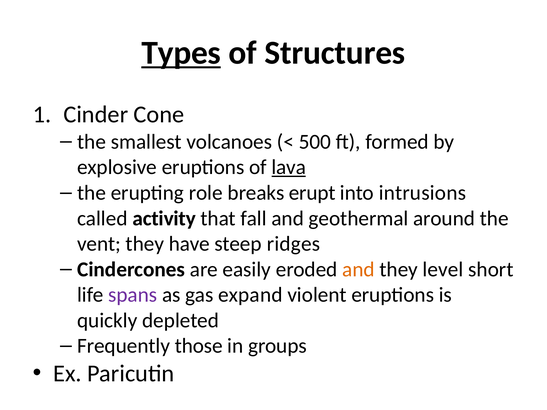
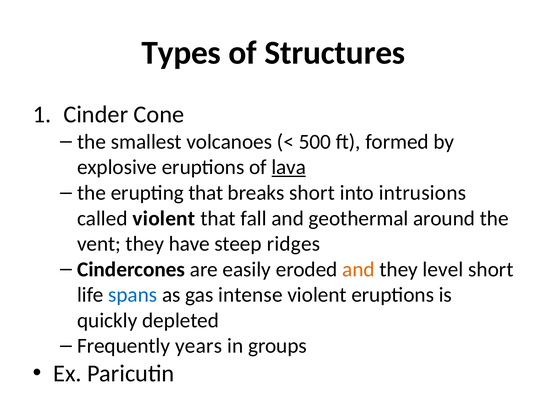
Types underline: present -> none (181, 53)
erupting role: role -> that (206, 193)
breaks erupt: erupt -> short (312, 193)
called activity: activity -> violent (164, 218)
spans colour: purple -> blue (133, 295)
expand: expand -> intense (250, 295)
those: those -> years (199, 346)
